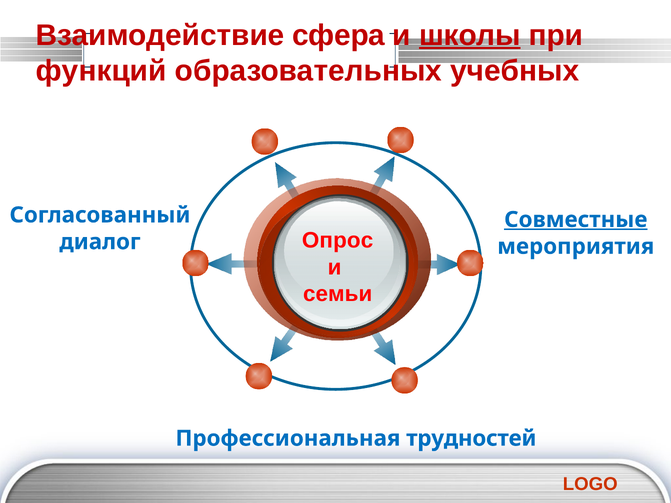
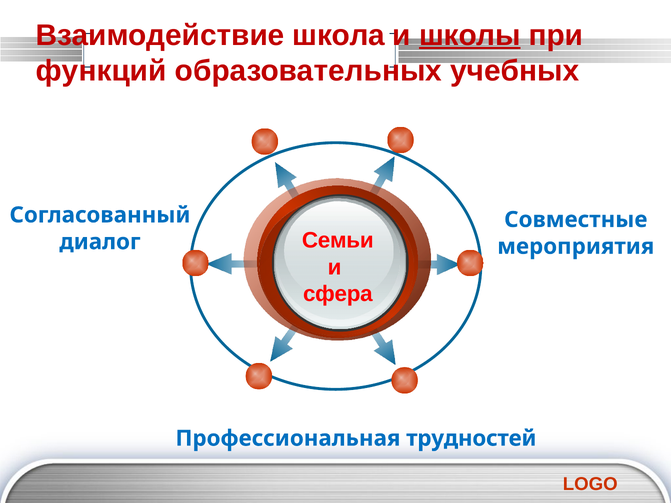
сфера: сфера -> школа (339, 35)
Совместные underline: present -> none (576, 220)
Опрос: Опрос -> Семьи (338, 240)
семьи: семьи -> сфера (338, 294)
